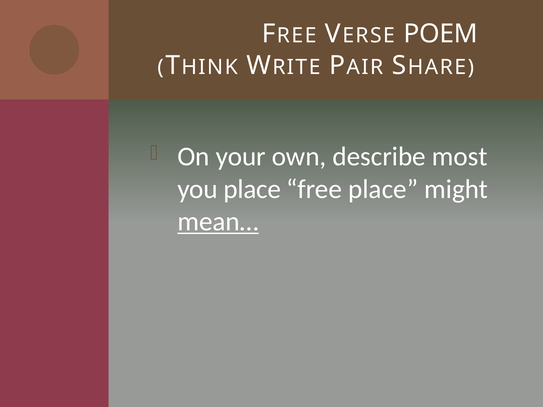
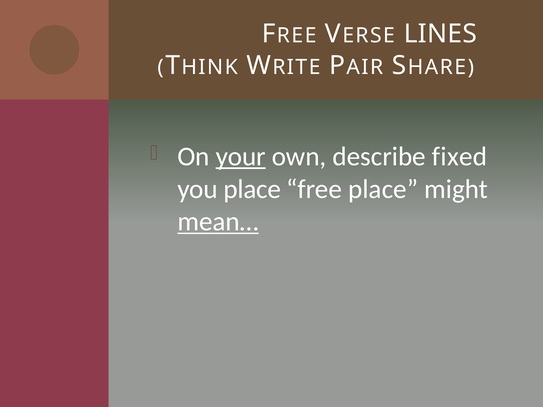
POEM: POEM -> LINES (440, 34)
your underline: none -> present (241, 157)
most: most -> fixed (460, 157)
